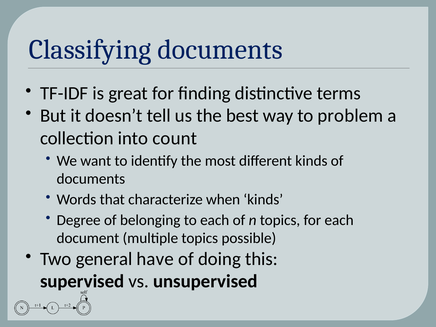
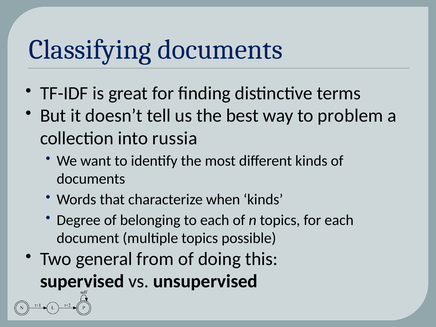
count: count -> russia (175, 138)
have: have -> from (155, 259)
